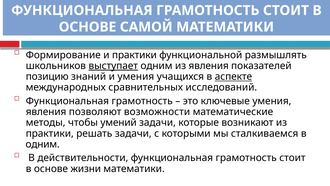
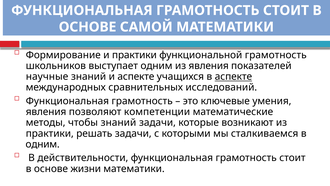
функциональной размышлять: размышлять -> грамотность (276, 55)
выступает underline: present -> none (113, 66)
позицию: позицию -> научные (47, 76)
и умения: умения -> аспекте (136, 76)
возможности: возможности -> компетенции (157, 112)
чтобы умений: умений -> знаний (118, 122)
